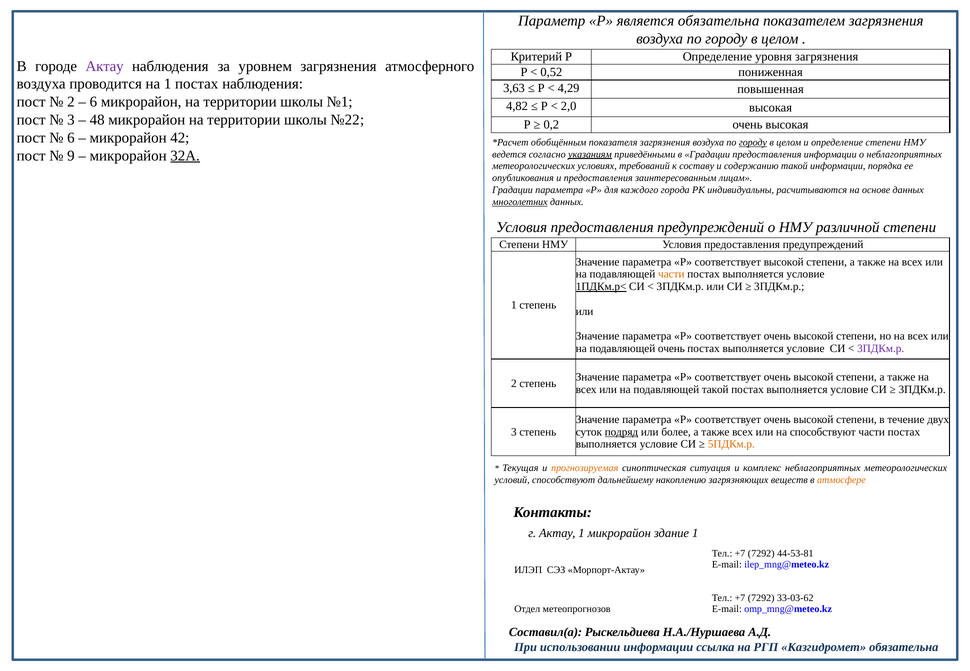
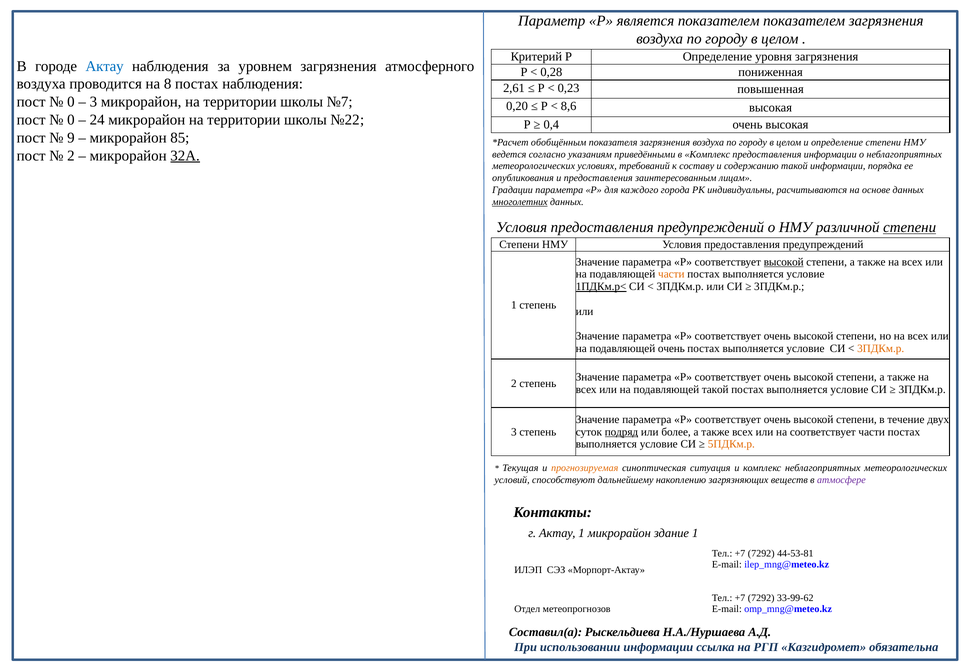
является обязательна: обязательна -> показателем (719, 21)
Актау colour: purple -> blue (105, 66)
0,52: 0,52 -> 0,28 (551, 72)
на 1: 1 -> 8 (168, 84)
3,63: 3,63 -> 2,61 (514, 88)
4,29: 4,29 -> 0,23 (569, 88)
2: 2 -> 0 (71, 102)
6: 6 -> 3 (93, 102)
№1: №1 -> №7 (340, 102)
4,82: 4,82 -> 0,20 (517, 106)
2,0: 2,0 -> 8,6 (569, 106)
3: 3 -> 0 (71, 120)
48: 48 -> 24 (97, 120)
0,2: 0,2 -> 0,4 (551, 125)
6: 6 -> 9 (71, 138)
42: 42 -> 85 (180, 138)
городу underline: present -> none (753, 142)
9: 9 -> 2 (71, 156)
указаниям underline: present -> none (590, 154)
в Градации: Градации -> Комплекс (707, 154)
степени underline: none -> present (910, 228)
высокой underline: none -> present (784, 262)
3ПДКм.р colour: purple -> orange (881, 349)
на способствуют: способствуют -> соответствует (823, 432)
атмосфере colour: orange -> purple (841, 480)
33-03-62: 33-03-62 -> 33-99-62 (795, 598)
